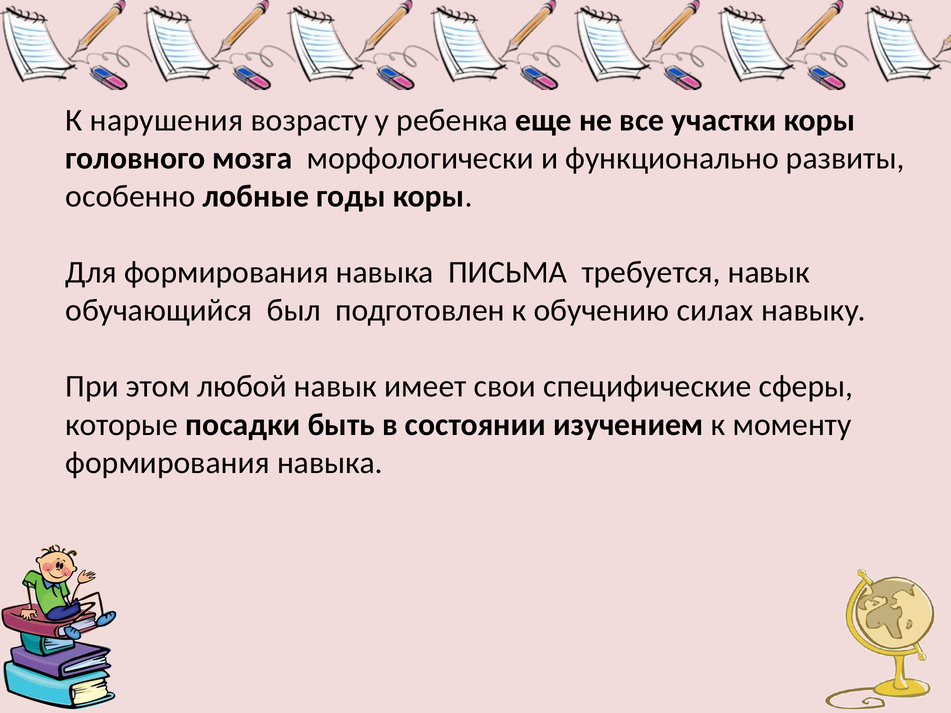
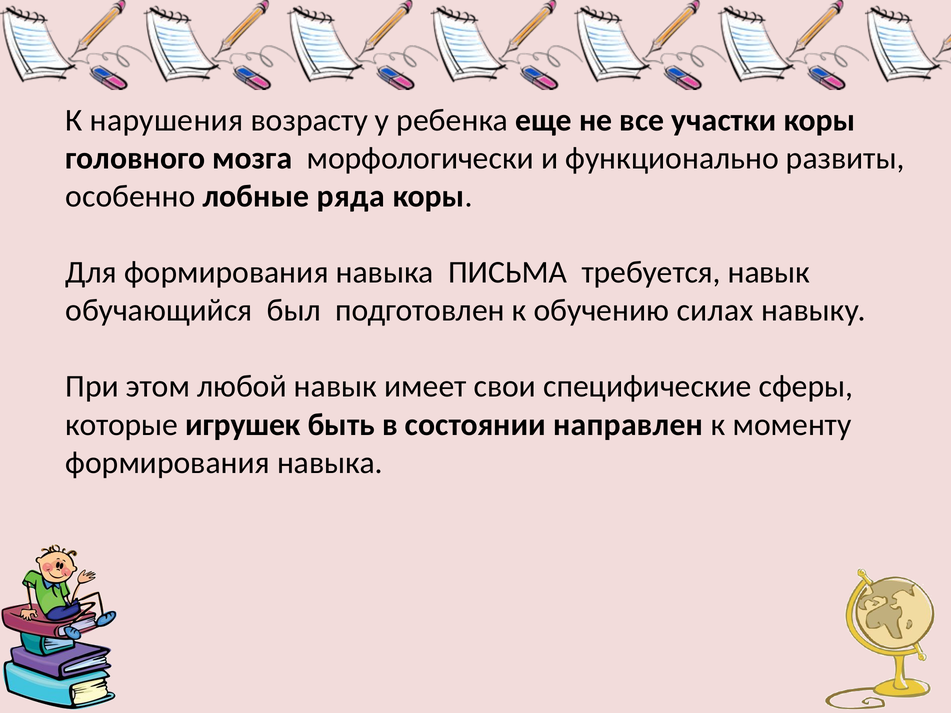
годы: годы -> ряда (351, 196)
посадки: посадки -> игрушек (243, 425)
изучением: изучением -> направлен (628, 425)
